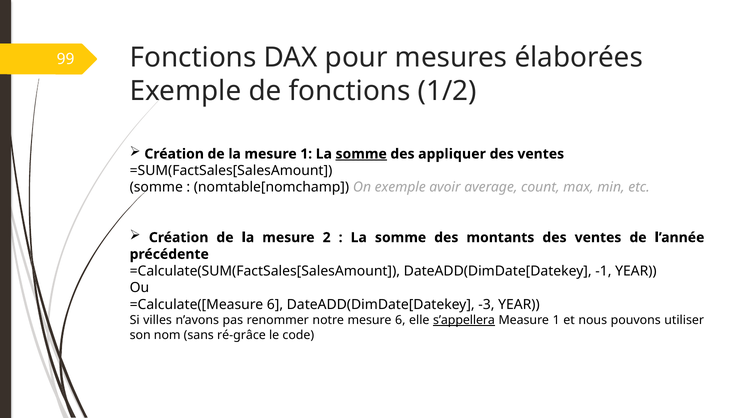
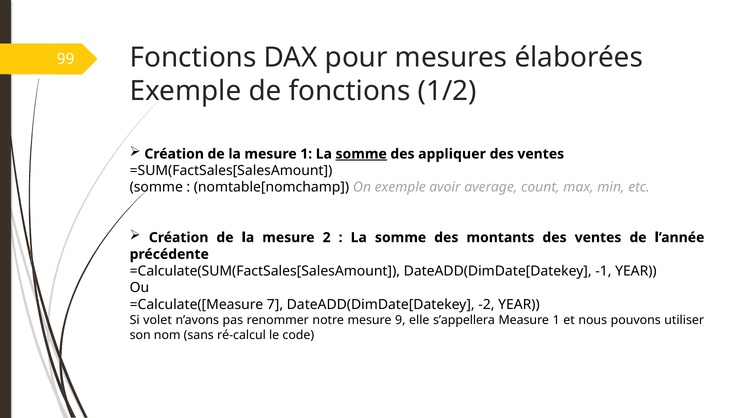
=Calculate([Measure 6: 6 -> 7 (275, 305)
-3: -3 -> -2 (486, 305)
villes: villes -> volet (158, 320)
mesure 6: 6 -> 9 (400, 320)
s’appellera underline: present -> none (464, 320)
ré-grâce: ré-grâce -> ré-calcul (241, 335)
